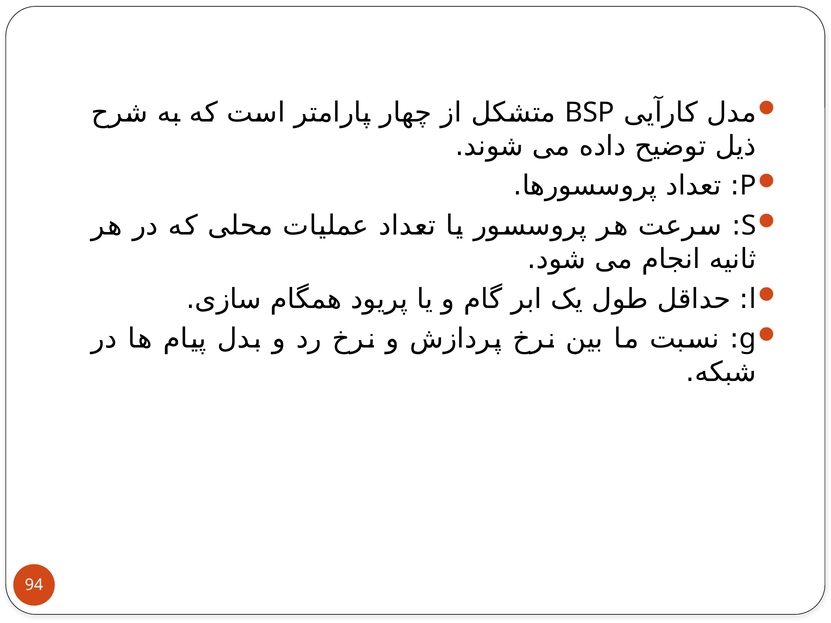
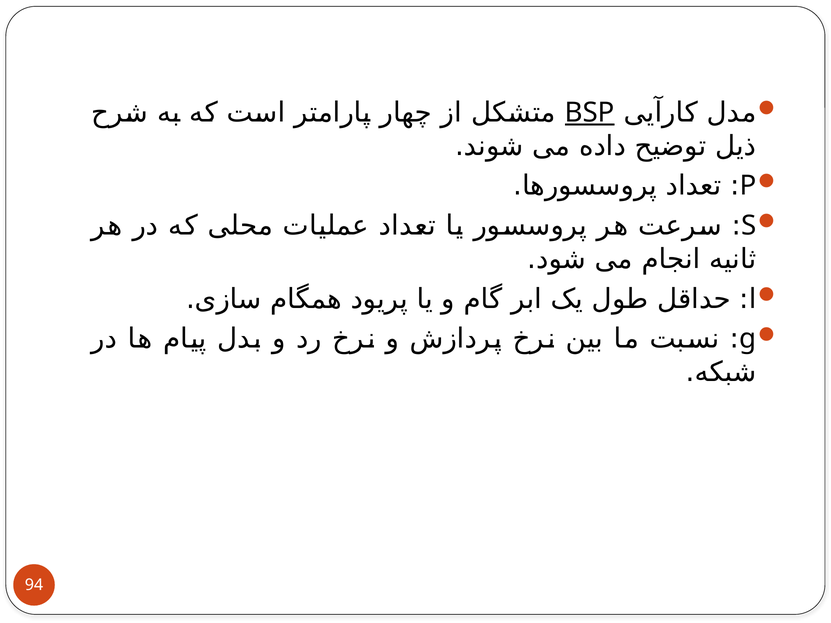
BSP underline: none -> present (590, 113)
